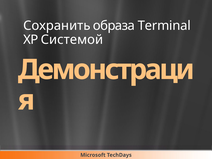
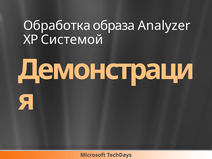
Сохранить: Сохранить -> Обработка (57, 26)
Terminal: Terminal -> Analyzer (164, 26)
